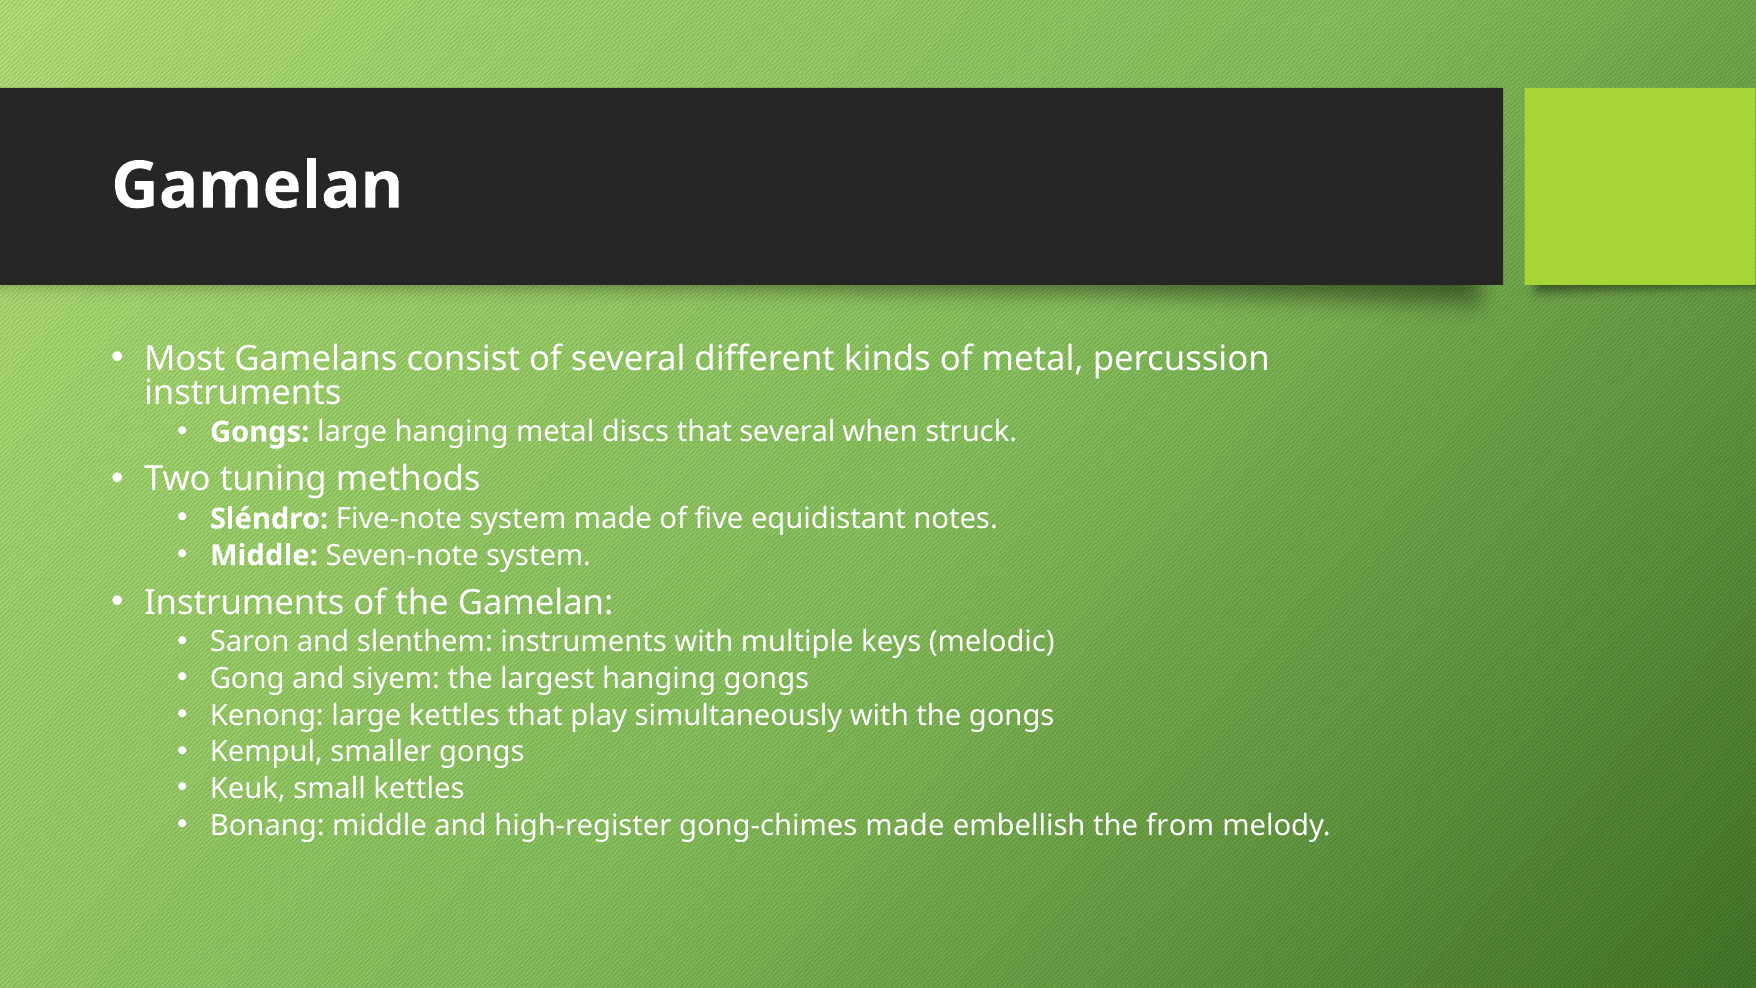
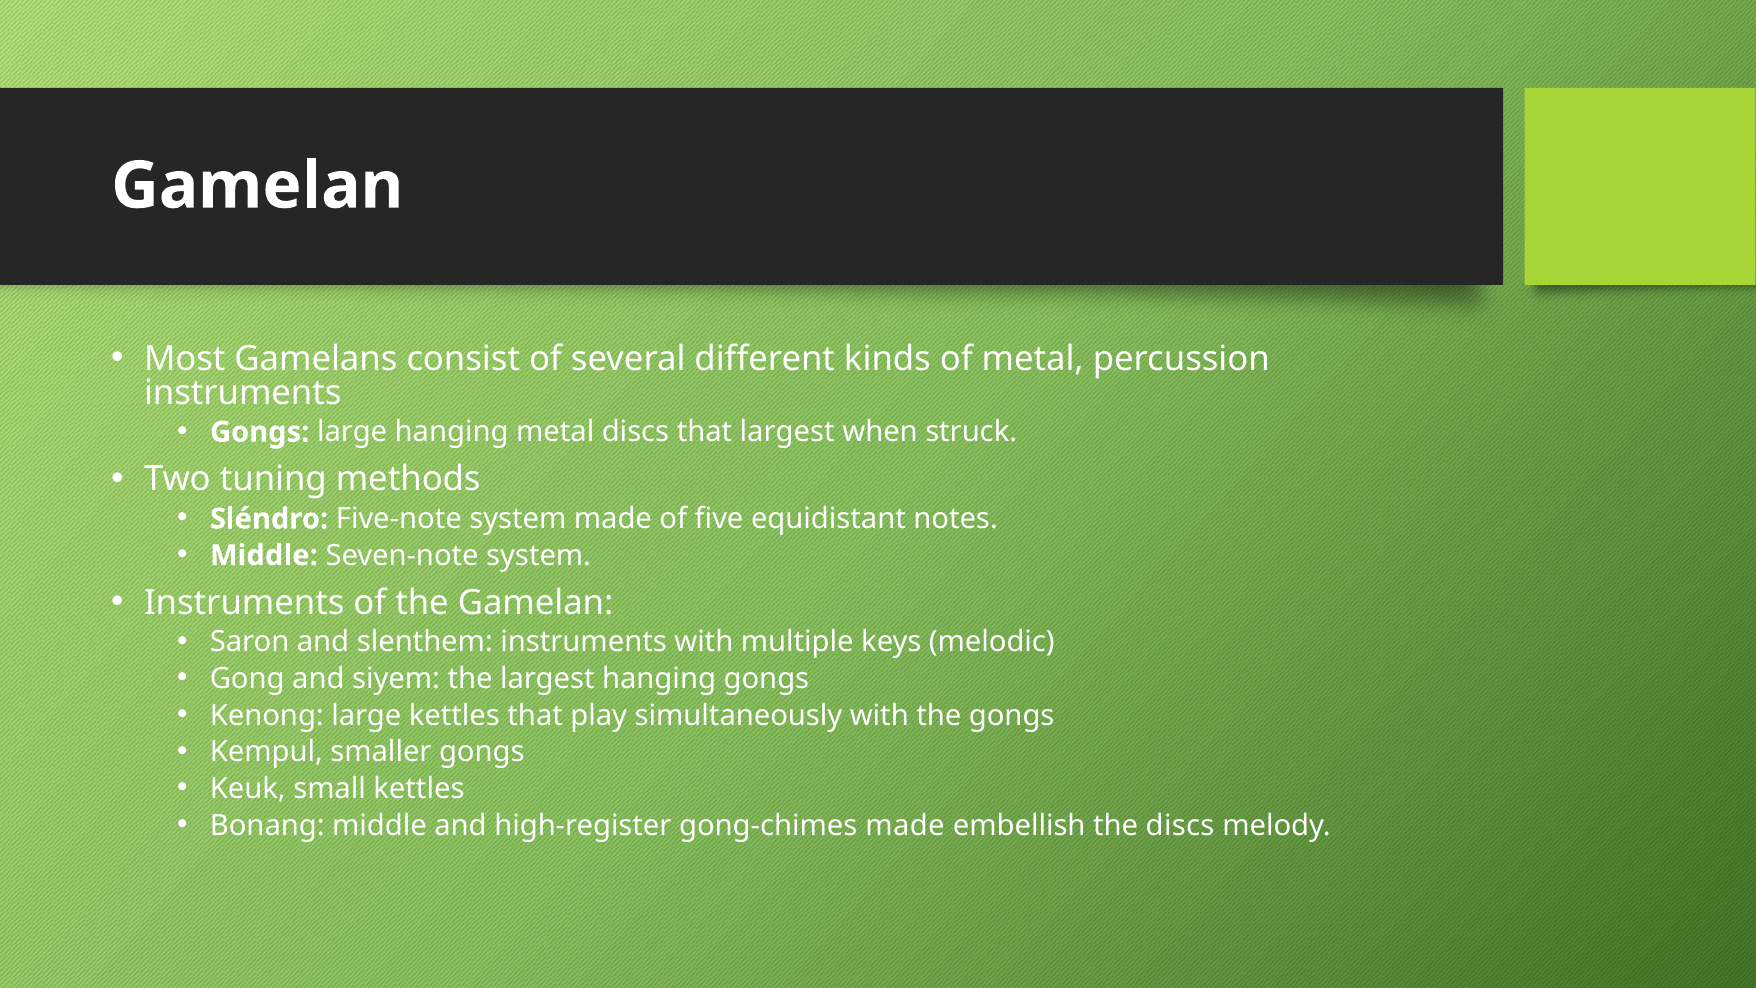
that several: several -> largest (787, 432)
the from: from -> discs (1180, 825)
